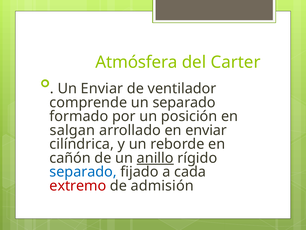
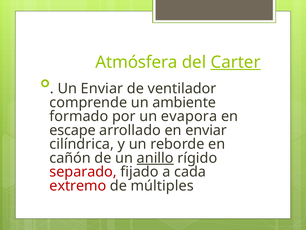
Carter underline: none -> present (236, 62)
un separado: separado -> ambiente (184, 102)
posición: posición -> evapora (189, 116)
salgan: salgan -> escape (73, 130)
separado colour: blue -> red (83, 172)
admisión: admisión -> múltiples (162, 185)
